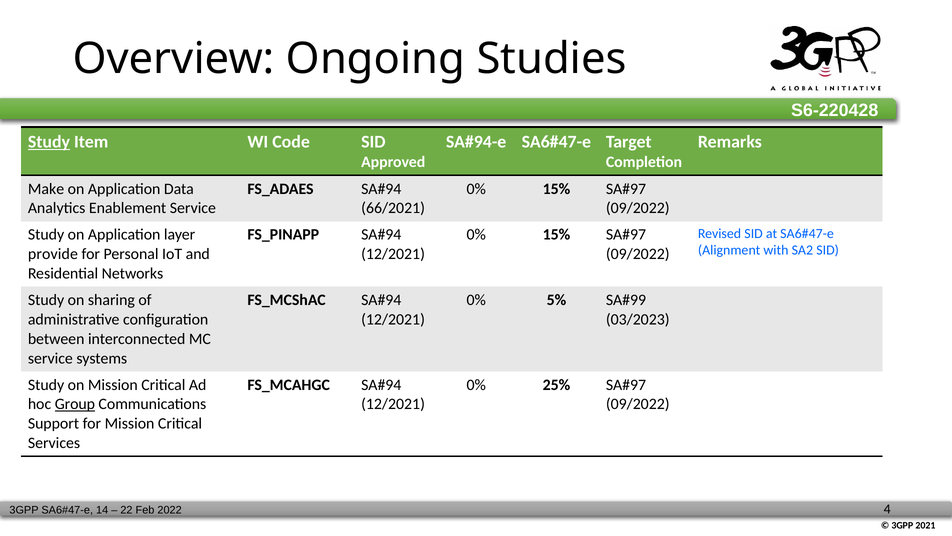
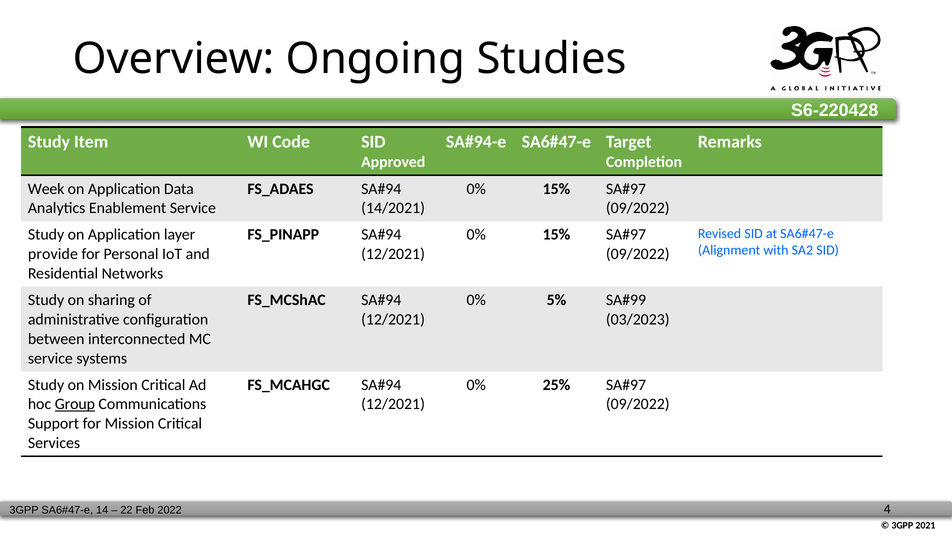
Study underline: present -> none (49, 142)
Make: Make -> Week (46, 189)
66/2021: 66/2021 -> 14/2021 (393, 208)
